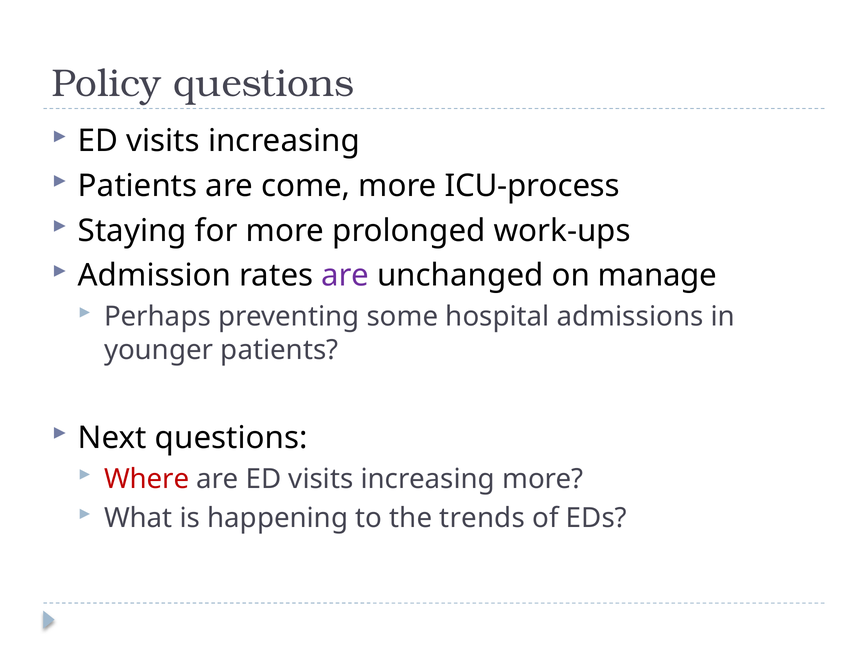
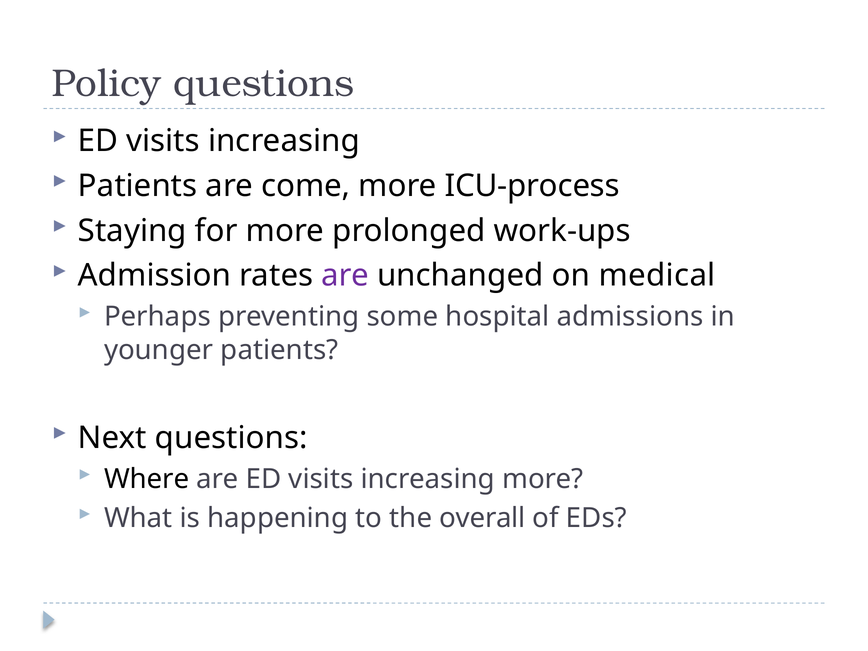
manage: manage -> medical (657, 276)
Where colour: red -> black (147, 479)
trends: trends -> overall (482, 518)
